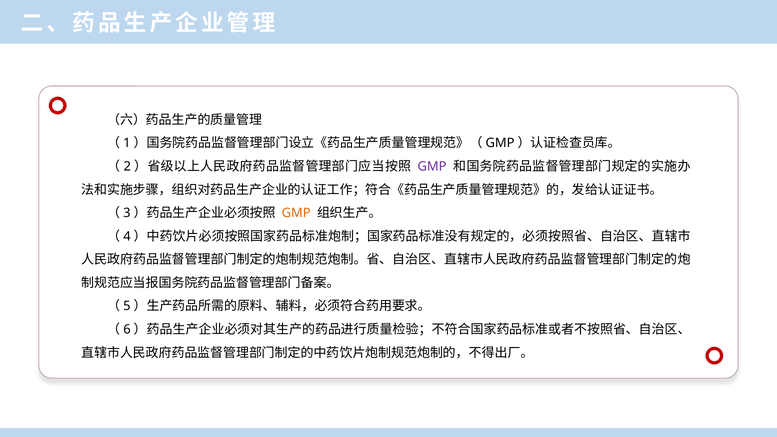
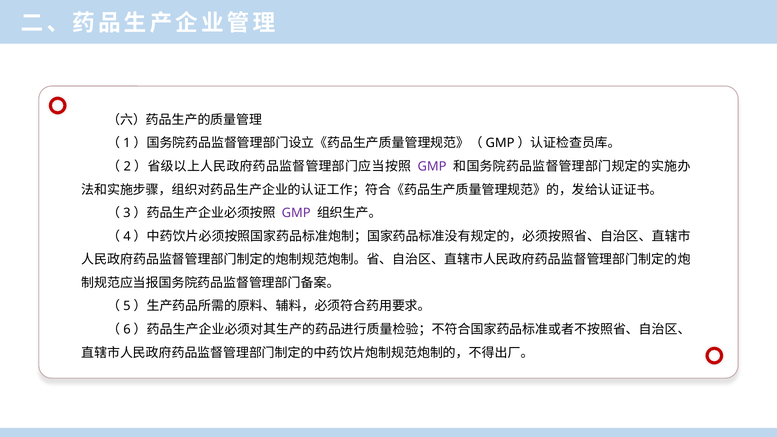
GMP colour: orange -> purple (296, 213)
